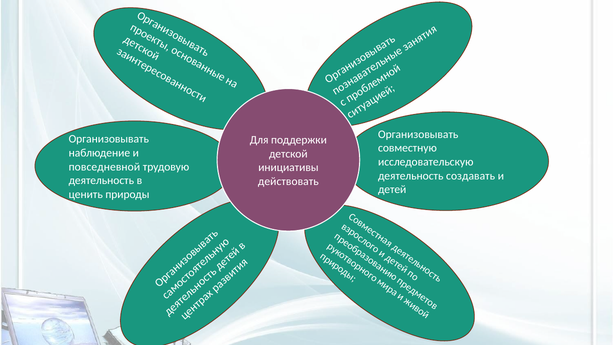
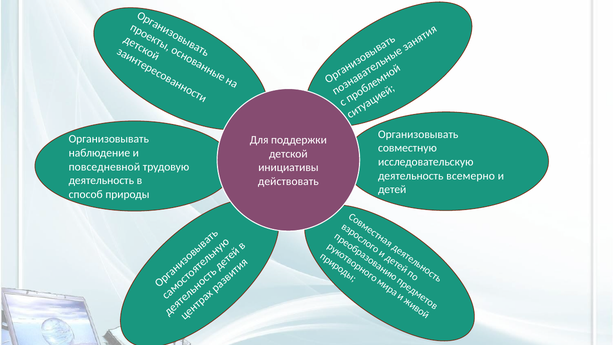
создавать: создавать -> всемерно (471, 176)
ценить: ценить -> способ (86, 194)
